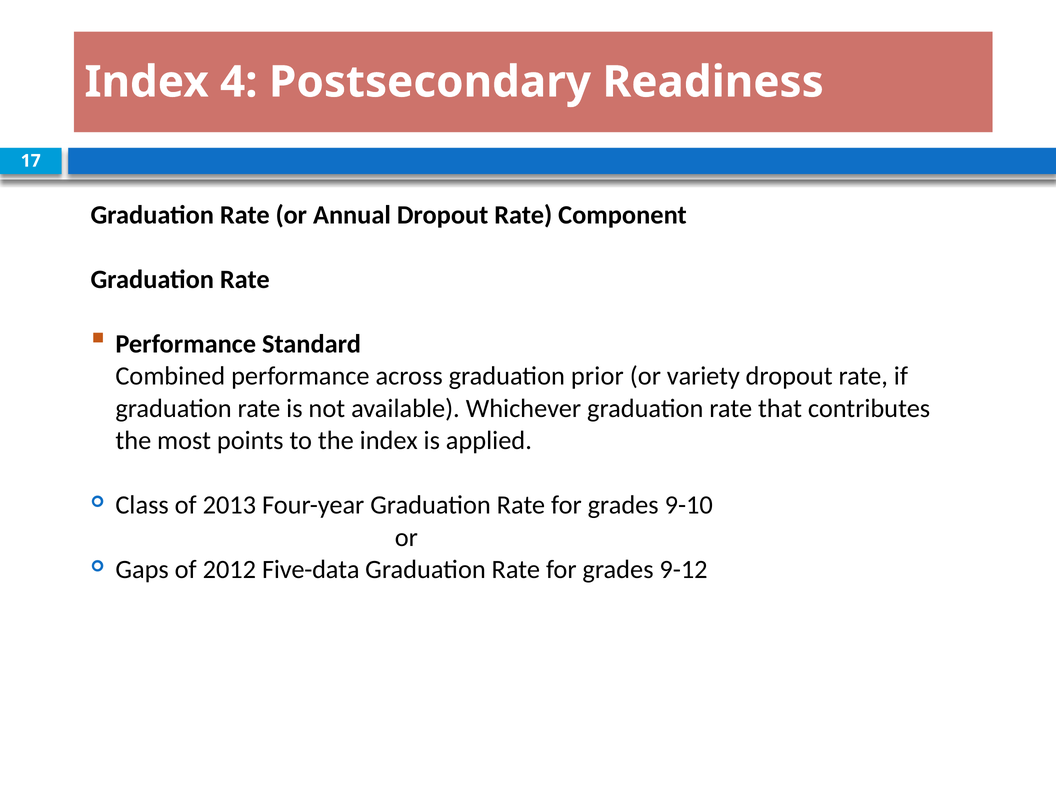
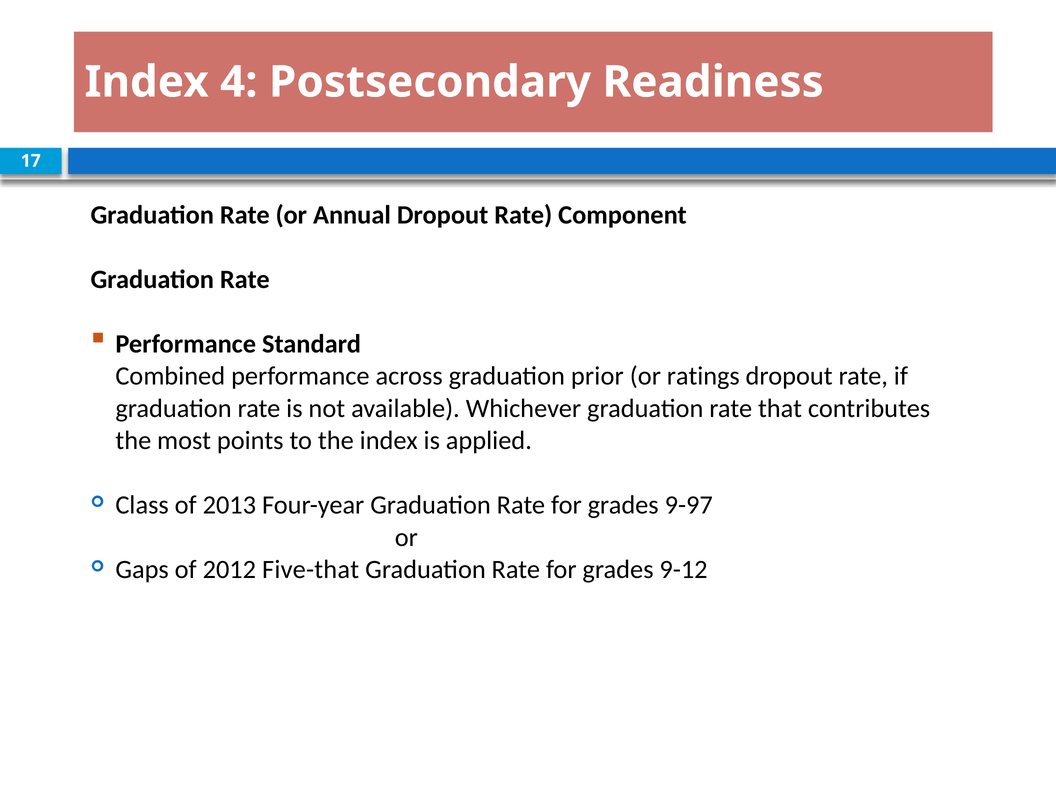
variety: variety -> ratings (703, 376)
9-10: 9-10 -> 9-97 (689, 505)
Five-data: Five-data -> Five-that (311, 570)
